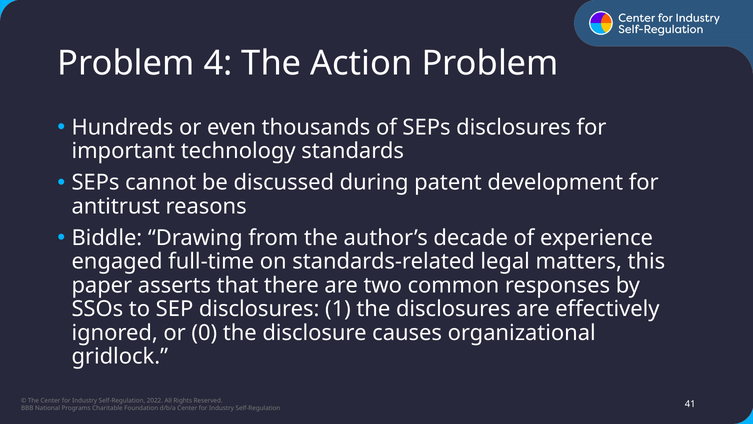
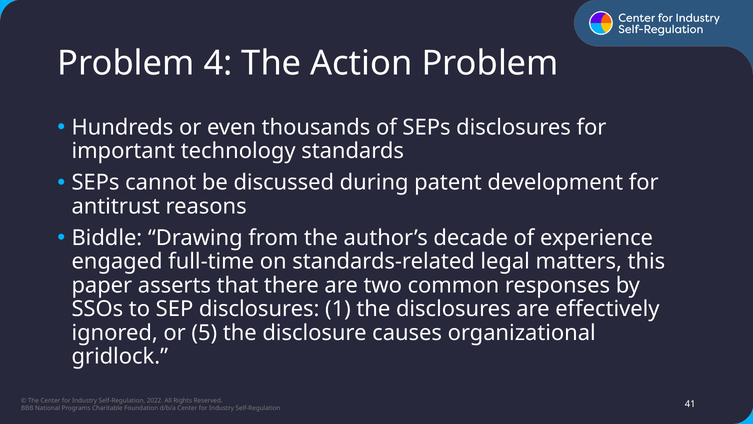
0: 0 -> 5 (204, 332)
